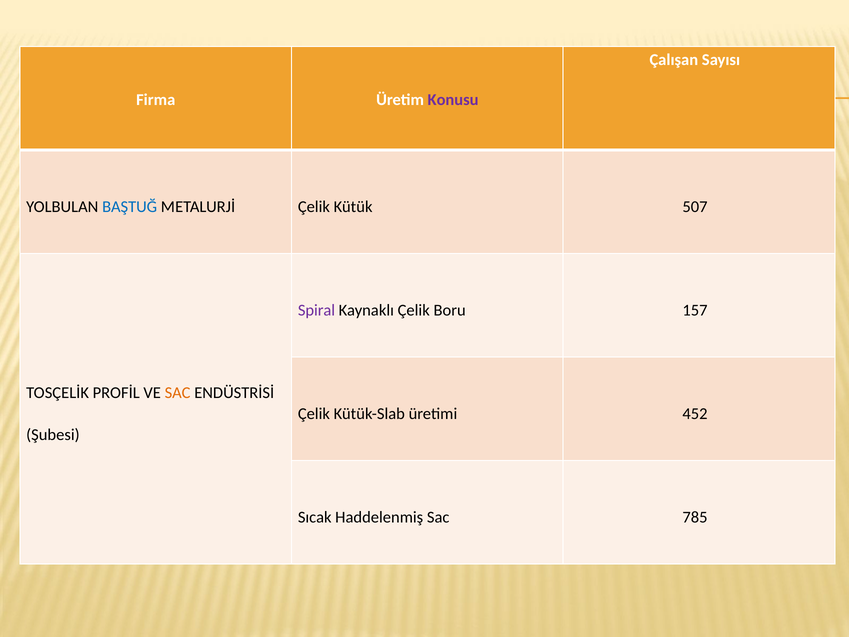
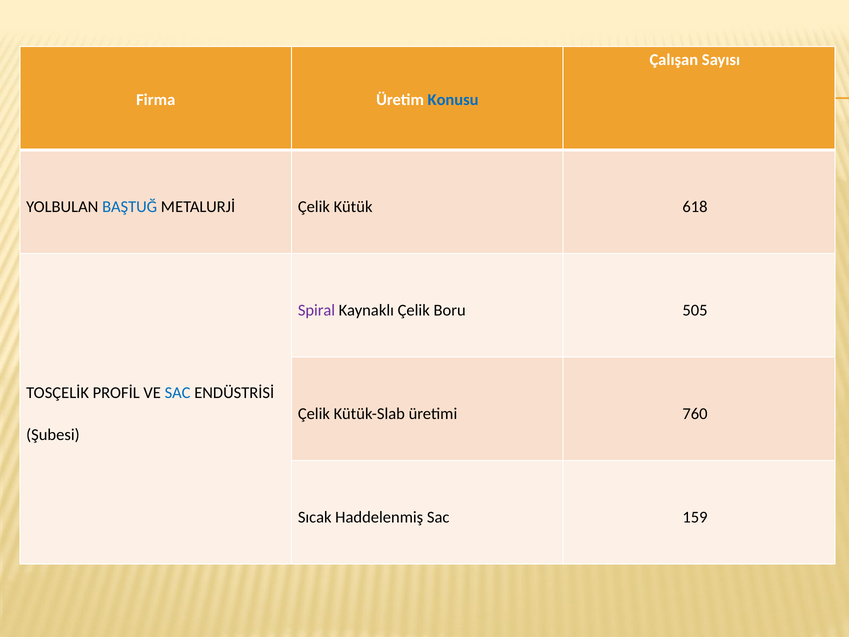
Konusu colour: purple -> blue (453, 100)
507: 507 -> 618 (695, 207)
157: 157 -> 505 (695, 310)
SAC colour: orange -> blue (178, 393)
452: 452 -> 760 (695, 414)
785: 785 -> 159 (695, 517)
